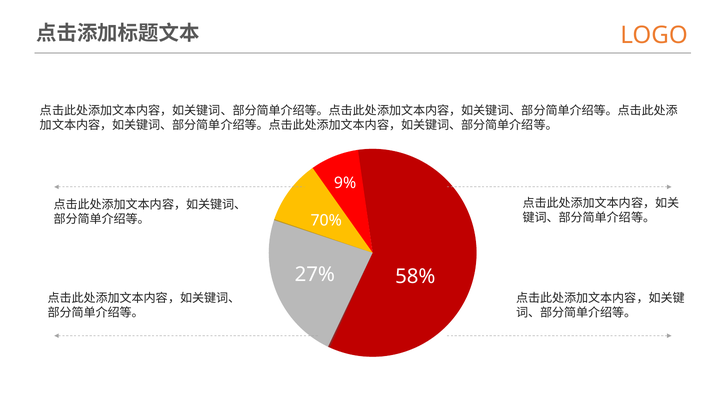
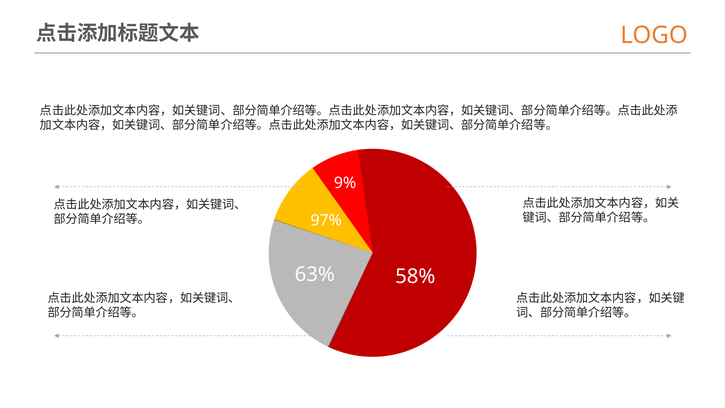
70%: 70% -> 97% (326, 220)
27%: 27% -> 63% (315, 275)
